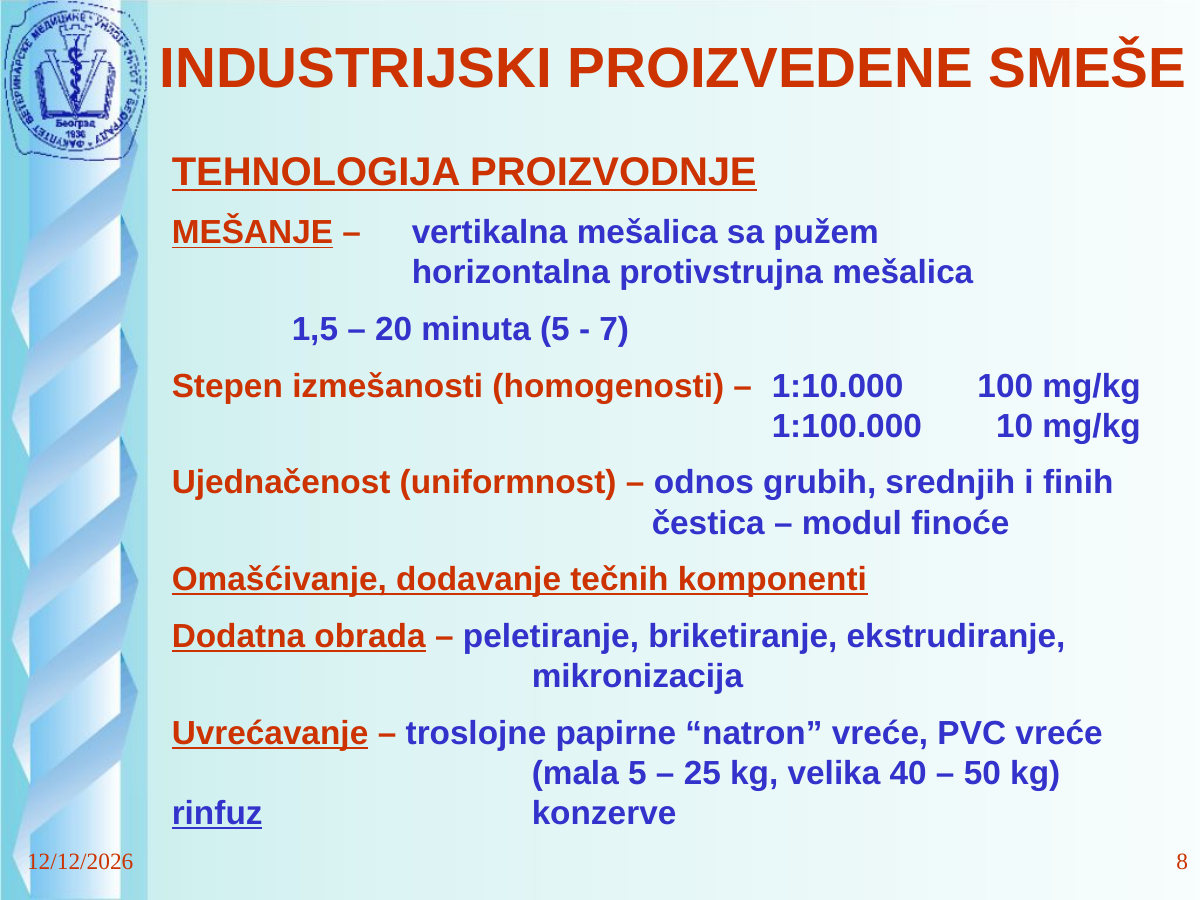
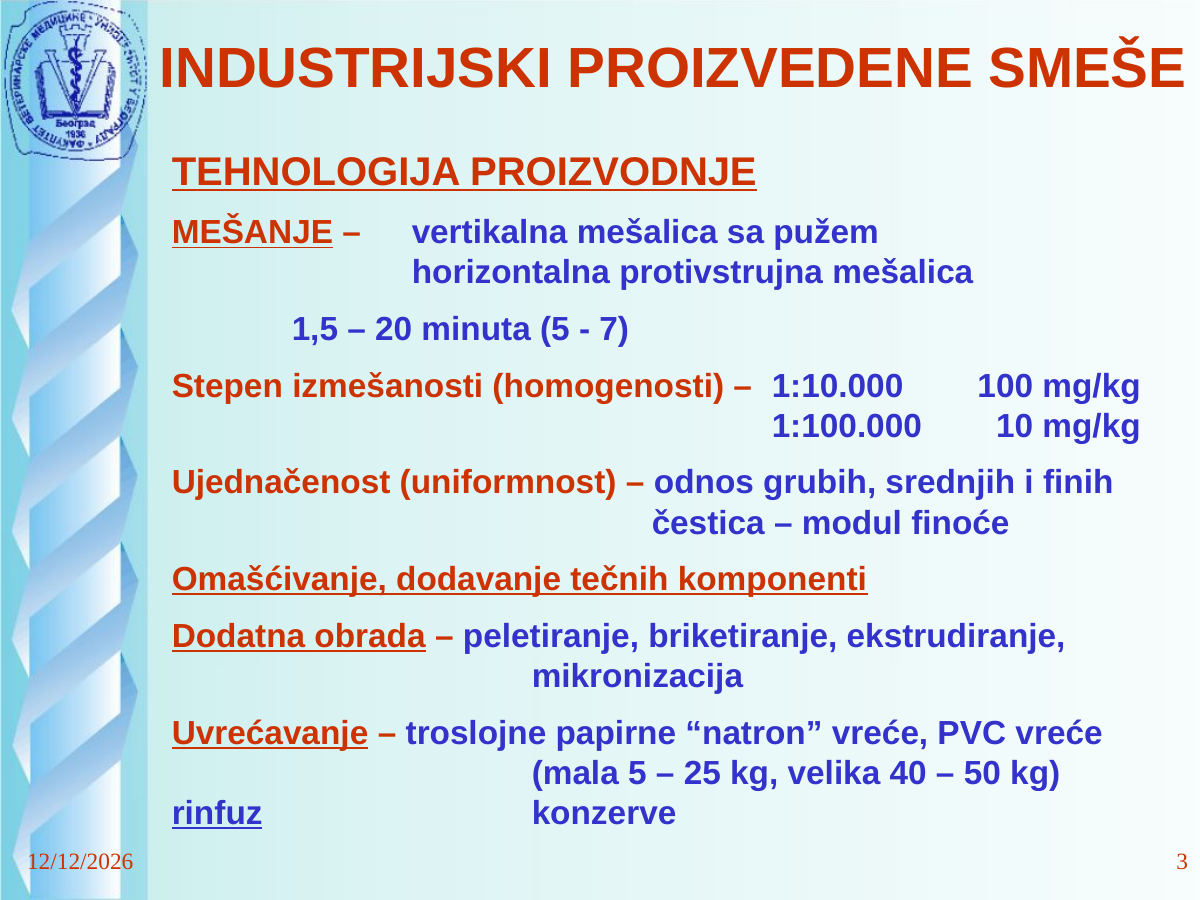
8: 8 -> 3 (1182, 862)
